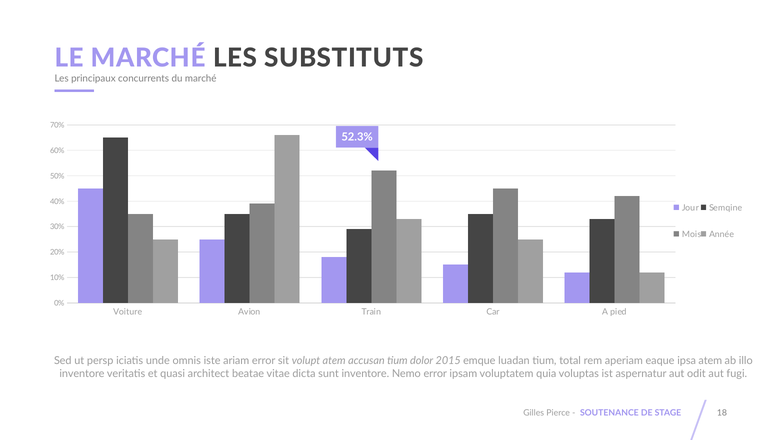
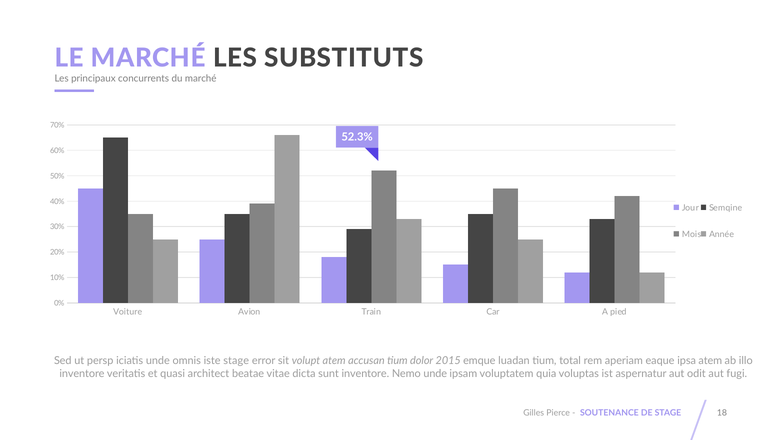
iste ariam: ariam -> stage (236, 361)
Nemo error: error -> unde (435, 374)
